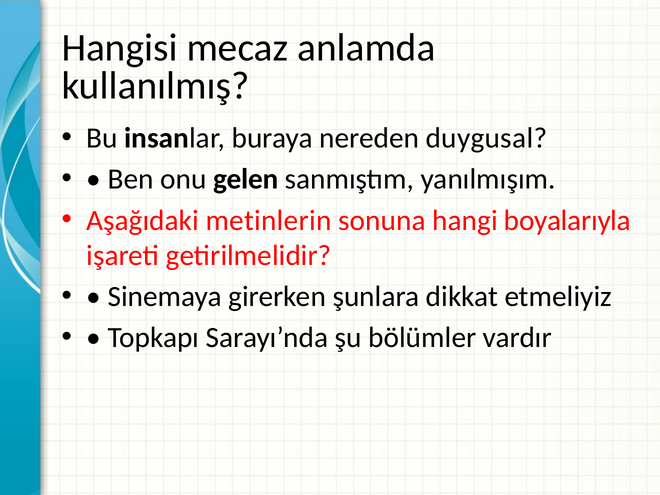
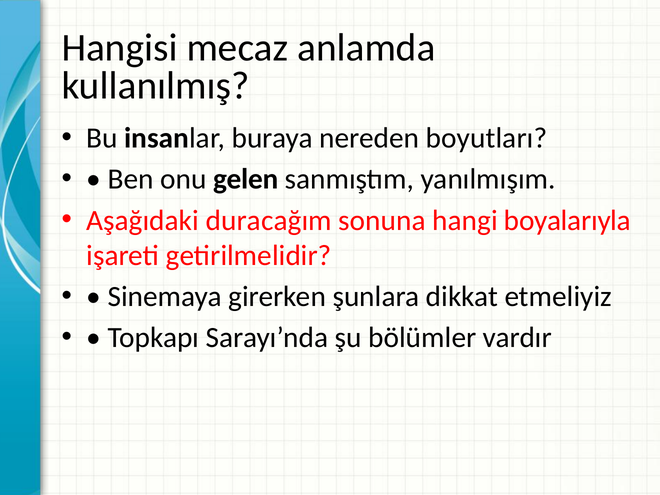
duygusal: duygusal -> boyutları (486, 138)
metinlerin: metinlerin -> duracağım (269, 220)
